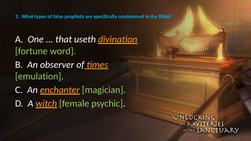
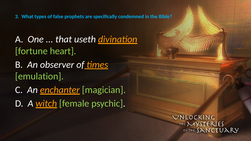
word: word -> heart (63, 51)
